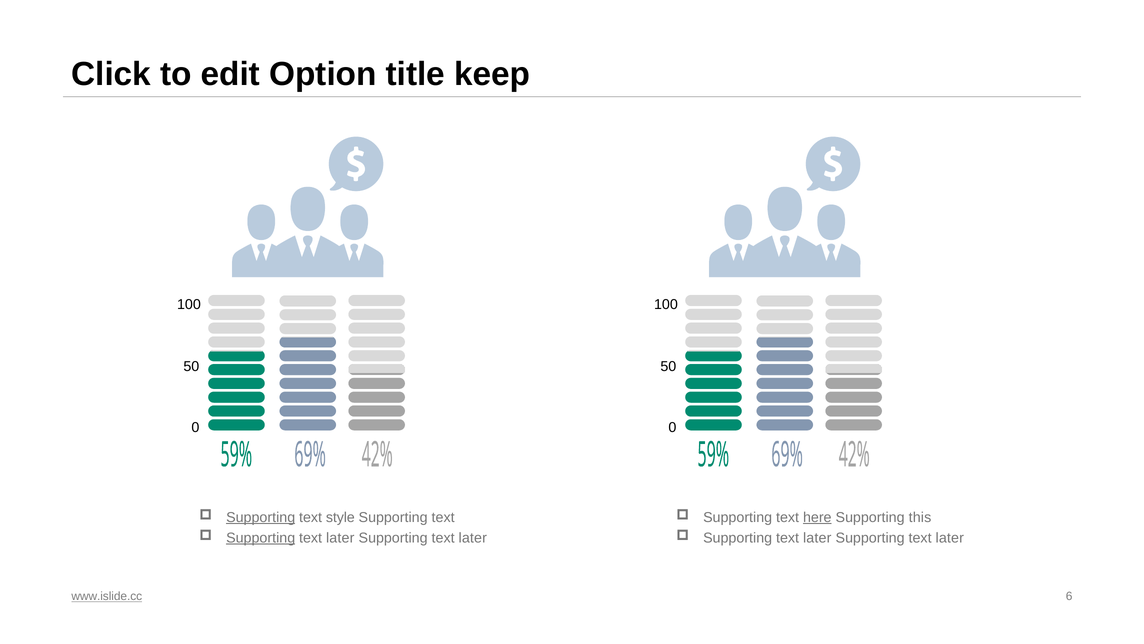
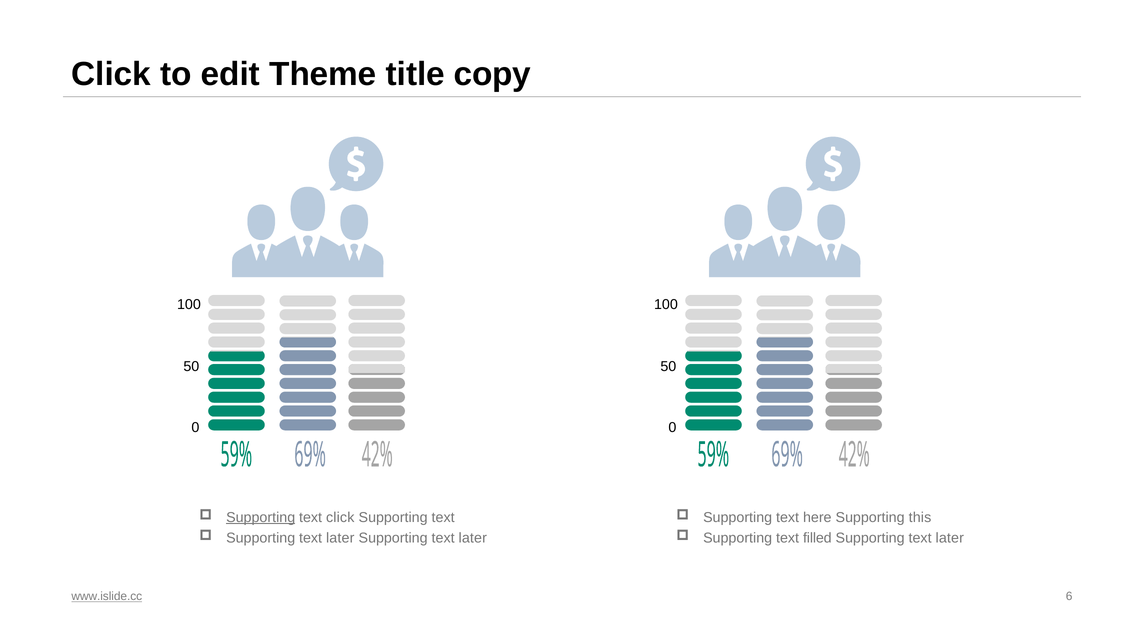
Option: Option -> Theme (323, 74)
keep: keep -> copy (492, 74)
text style: style -> click (340, 517)
here underline: present -> none (817, 517)
Supporting underline: present -> none (261, 538)
later: later -> filled (817, 538)
